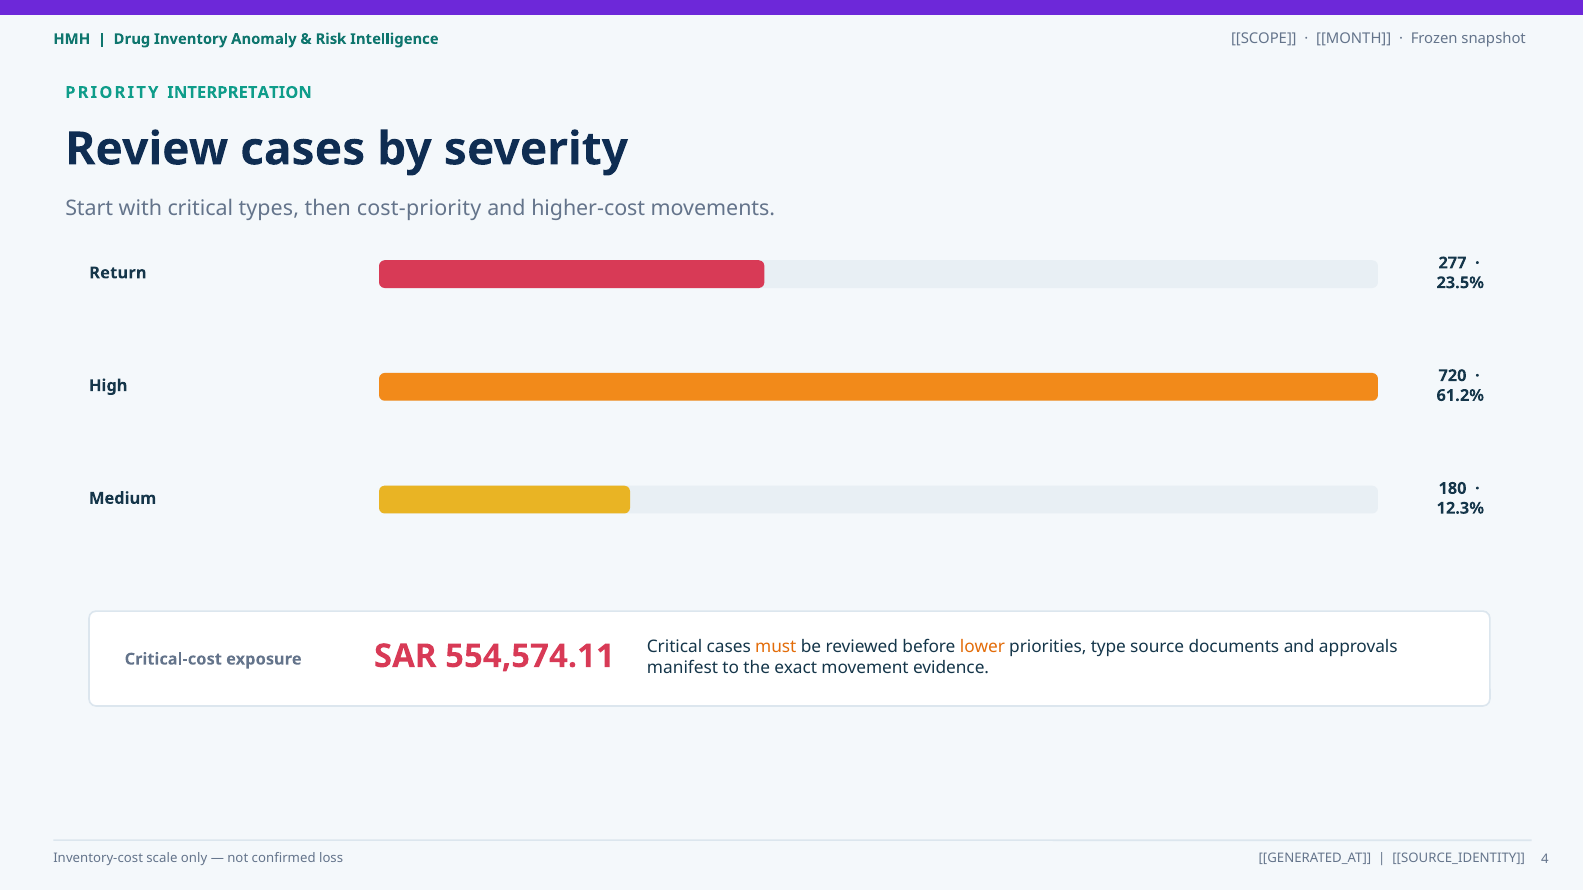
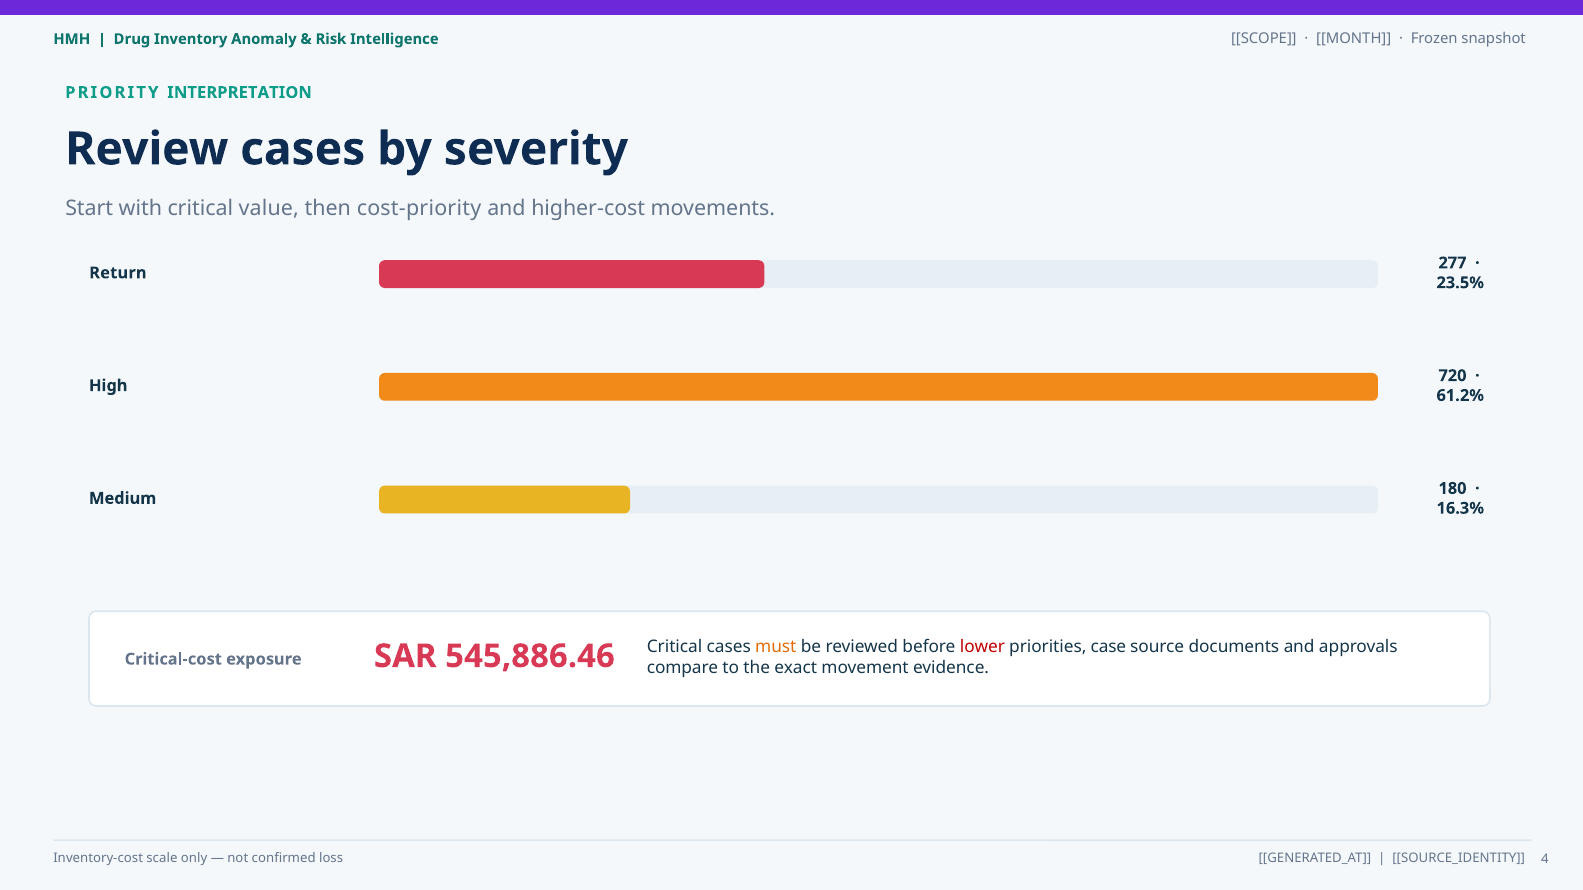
types: types -> value (269, 208)
12.3%: 12.3% -> 16.3% (1460, 508)
554,574.11: 554,574.11 -> 545,886.46 (530, 656)
lower colour: orange -> red (982, 647)
type: type -> case (1108, 647)
manifest: manifest -> compare (683, 668)
